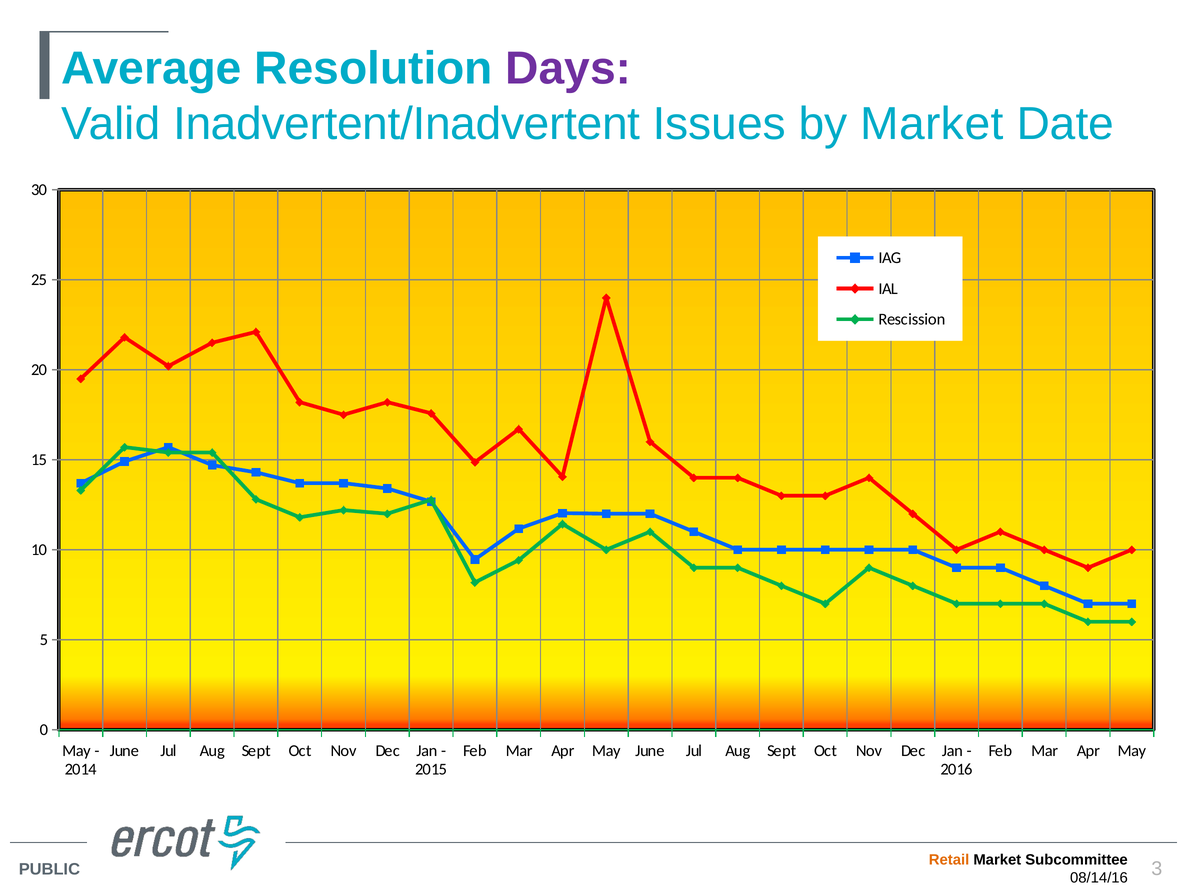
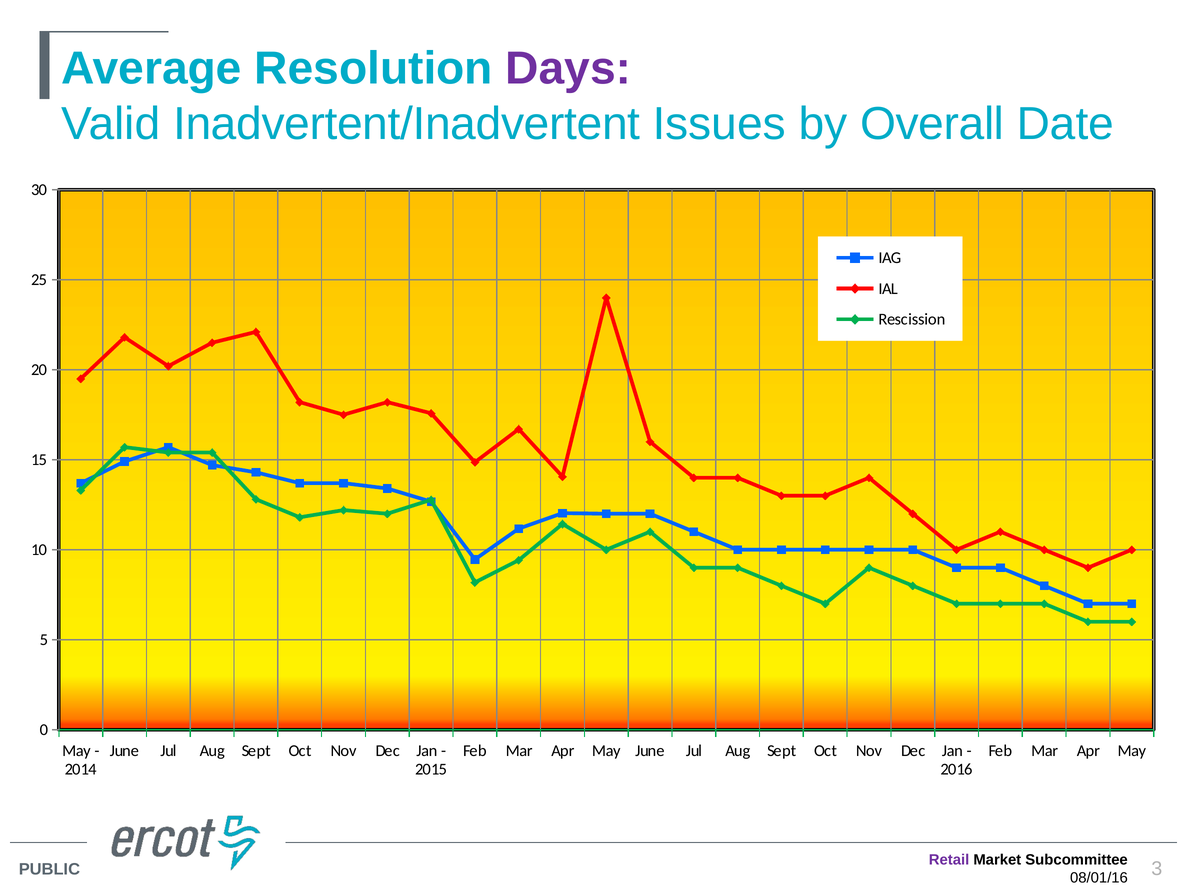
by Market: Market -> Overall (932, 124)
Retail colour: orange -> purple (949, 860)
08/14/16: 08/14/16 -> 08/01/16 (1099, 877)
